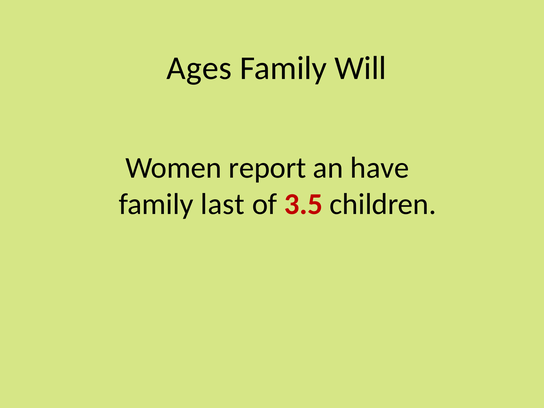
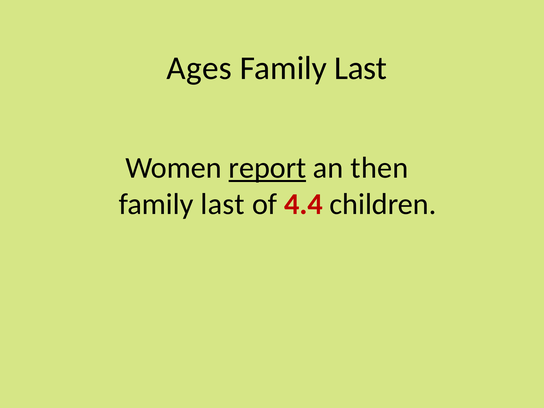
Will: Will -> Last (361, 68)
report underline: none -> present (267, 168)
have: have -> then (380, 168)
3.5: 3.5 -> 4.4 (303, 204)
